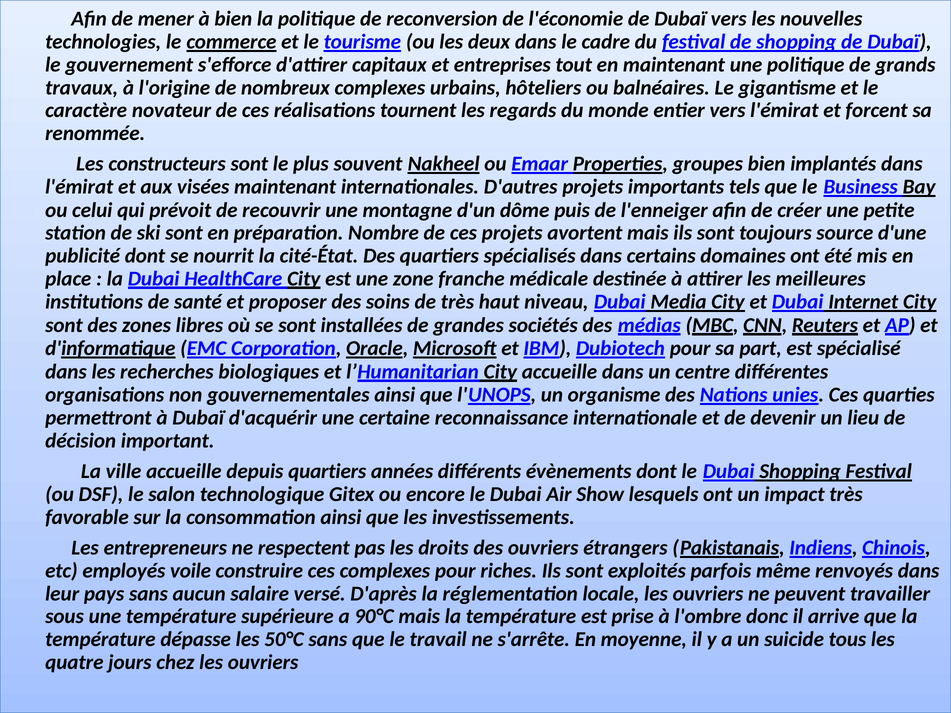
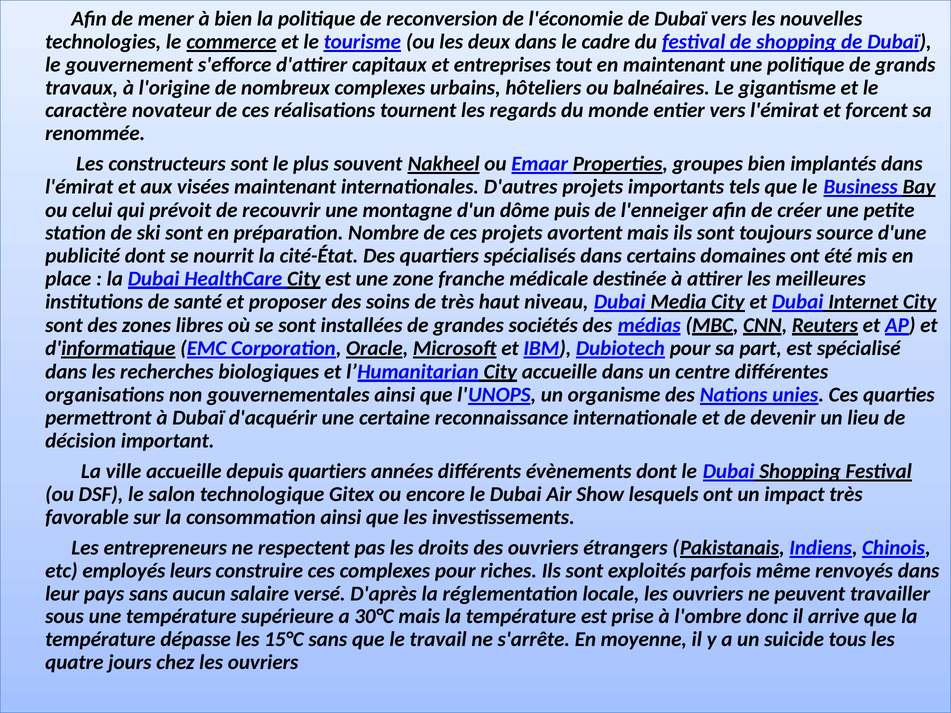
voile: voile -> leurs (191, 571)
90°C: 90°C -> 30°C (374, 617)
50°C: 50°C -> 15°C (284, 639)
